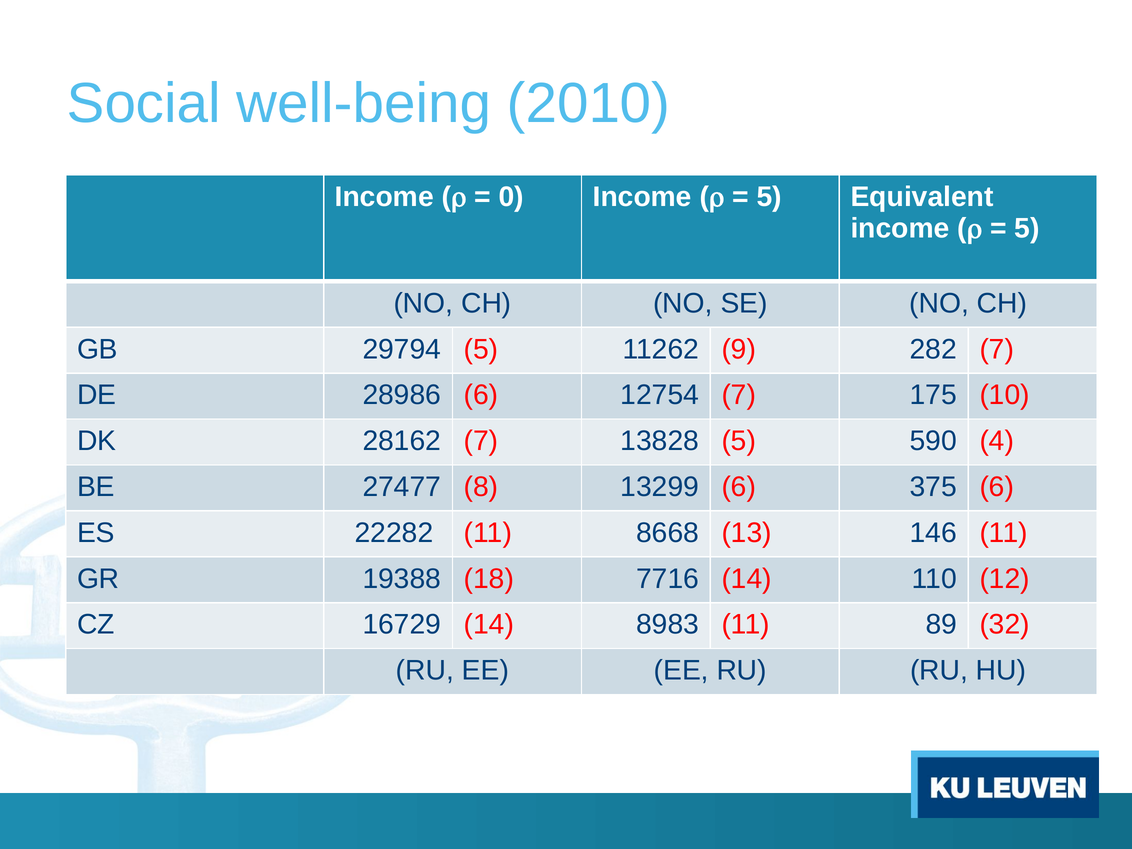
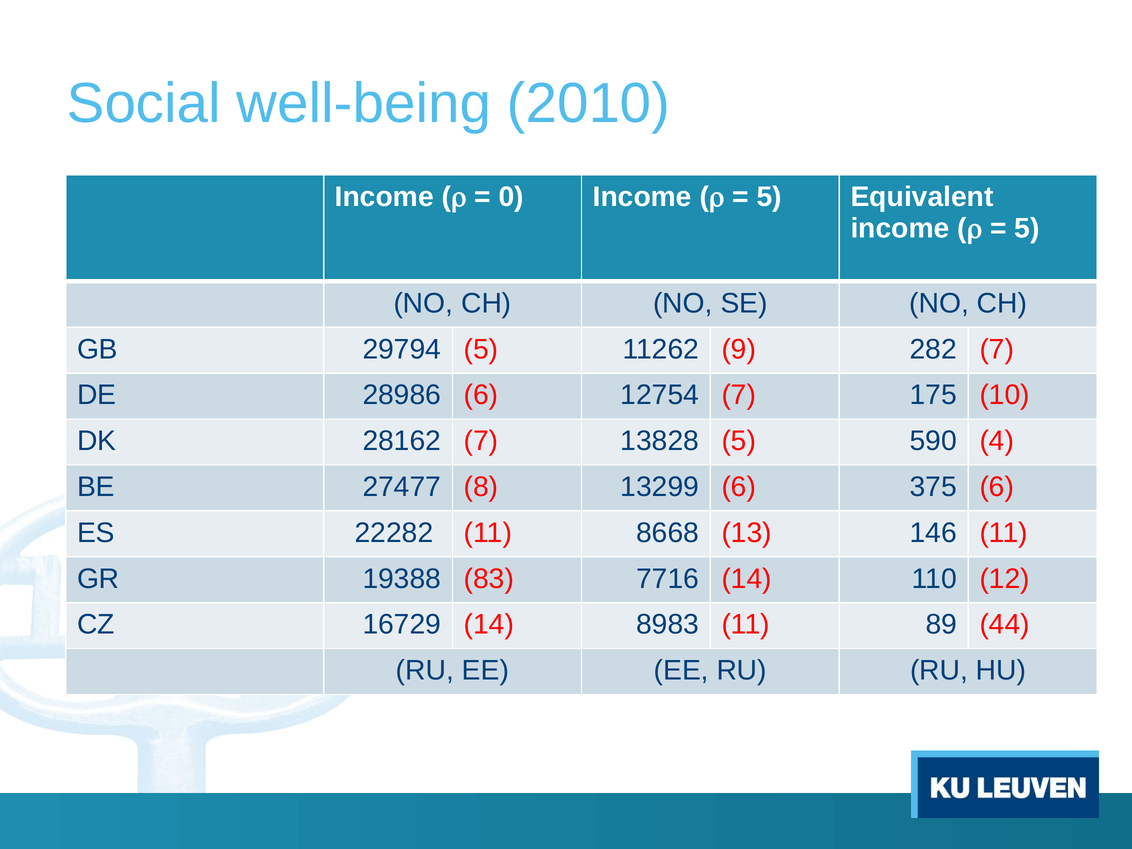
18: 18 -> 83 (489, 579)
32: 32 -> 44 (1005, 625)
